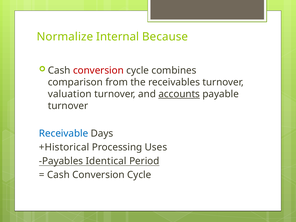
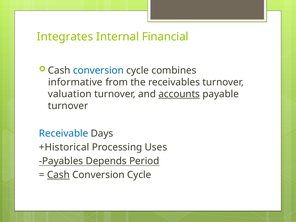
Normalize: Normalize -> Integrates (65, 37)
Because: Because -> Financial (165, 37)
conversion colour: red -> blue (98, 70)
comparison: comparison -> informative (75, 82)
Identical: Identical -> Depends (106, 161)
Cash underline: none -> present (58, 175)
